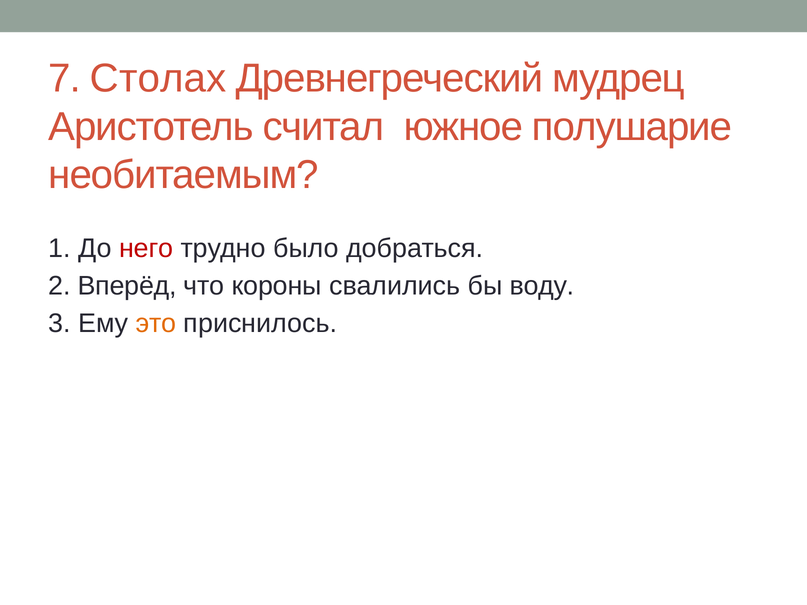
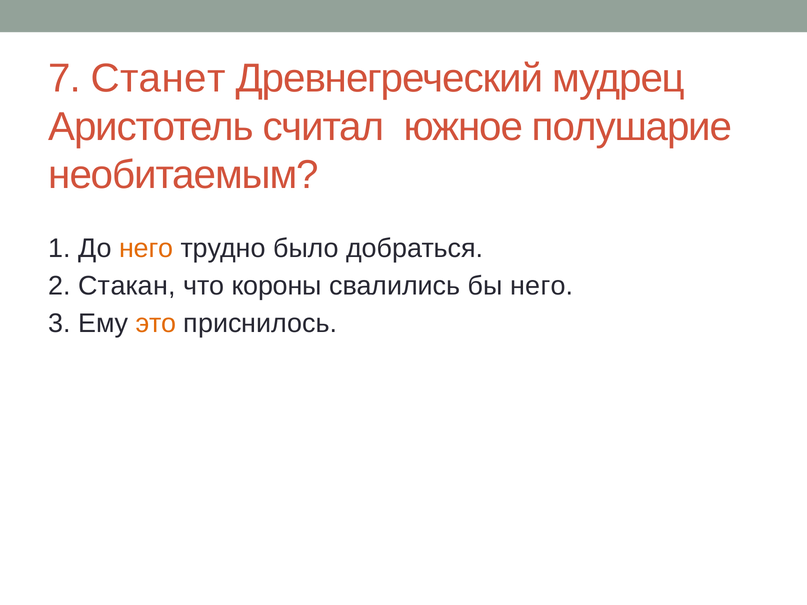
Столах: Столах -> Станет (158, 78)
него colour: red -> orange (146, 248)
Вперёд: Вперёд -> Стакан (127, 286)
бы воду: воду -> него (542, 286)
